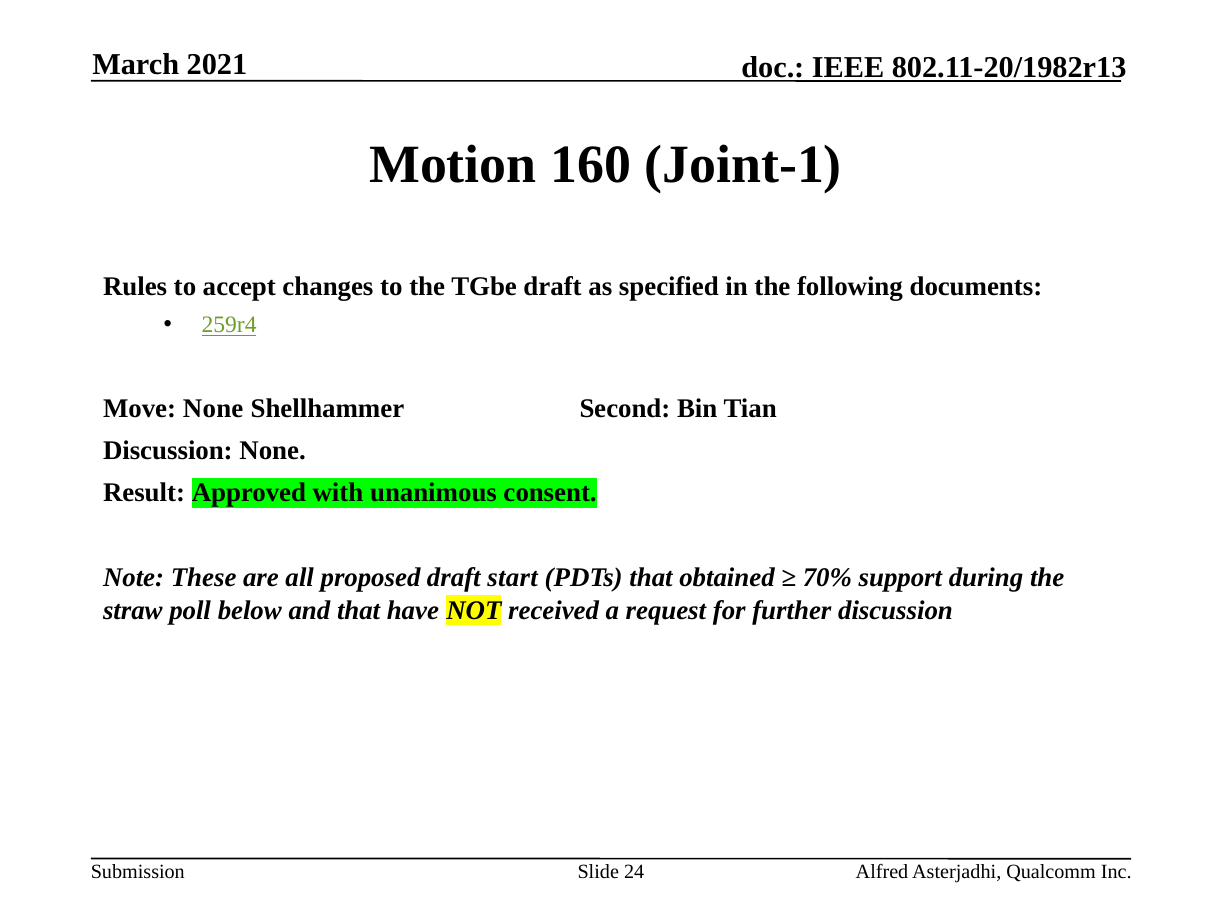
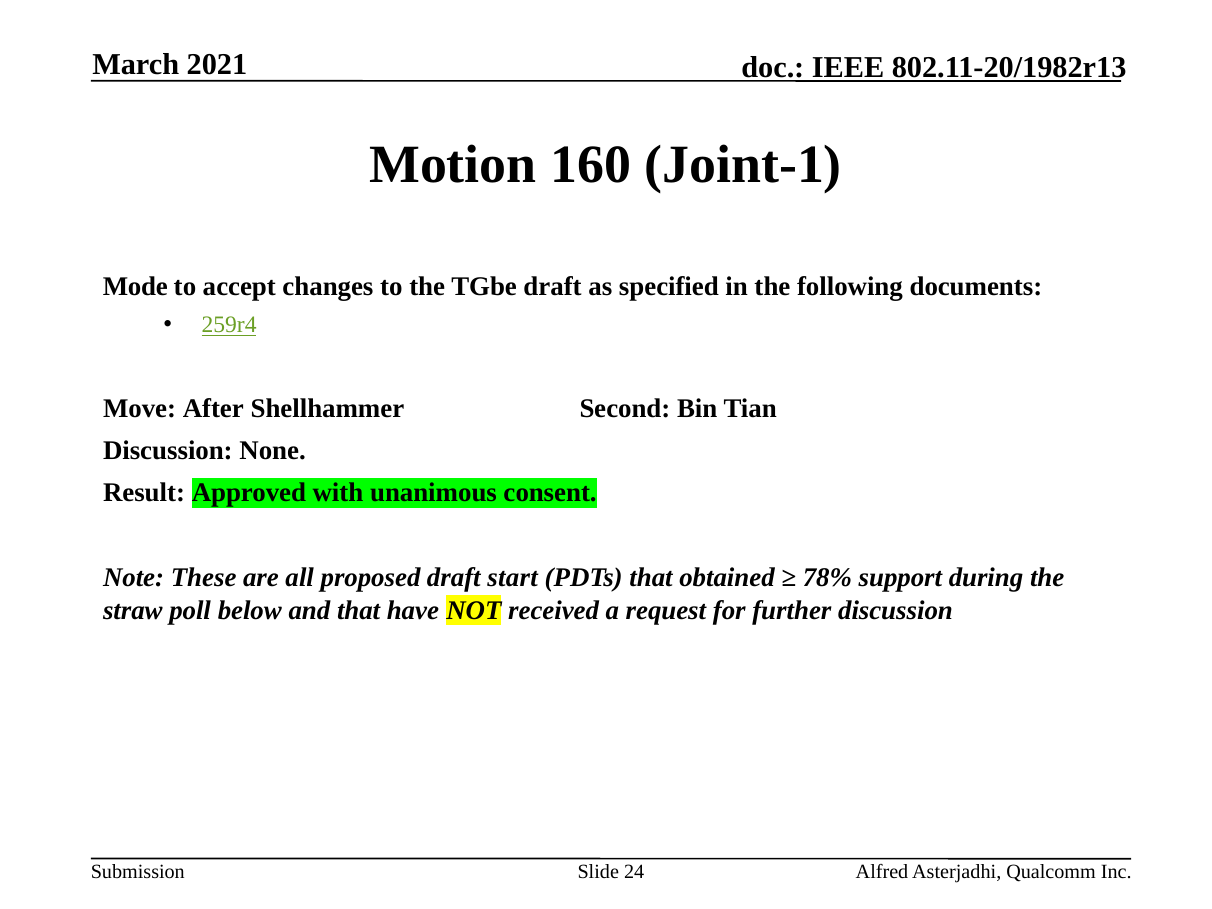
Rules: Rules -> Mode (135, 287)
Move None: None -> After (213, 408)
70%: 70% -> 78% (827, 578)
